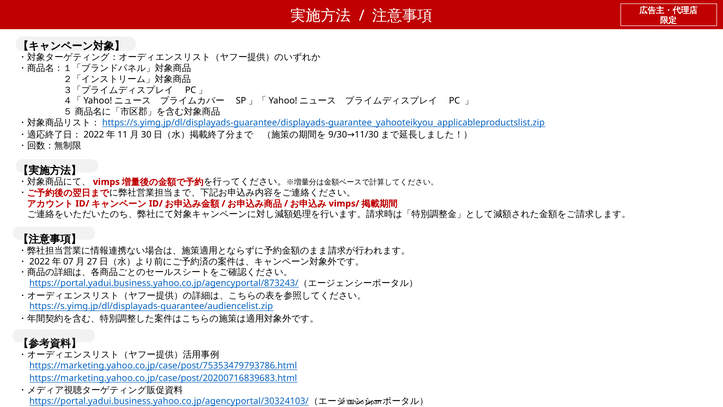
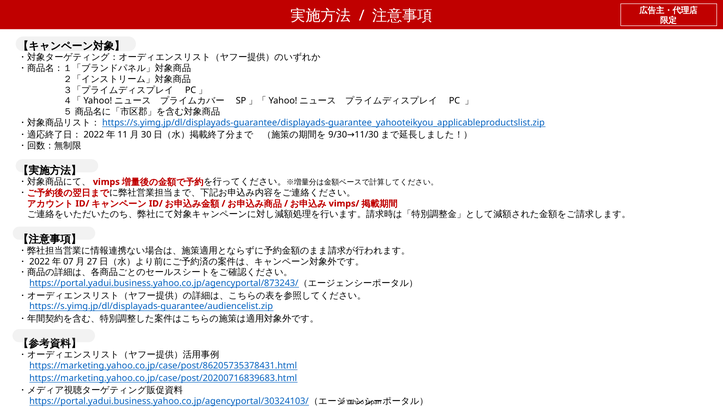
https://marketing.yahoo.co.jp/case/post/75353479793786.html: https://marketing.yahoo.co.jp/case/post/75353479793786.html -> https://marketing.yahoo.co.jp/case/post/86205735378431.html (163, 365)
